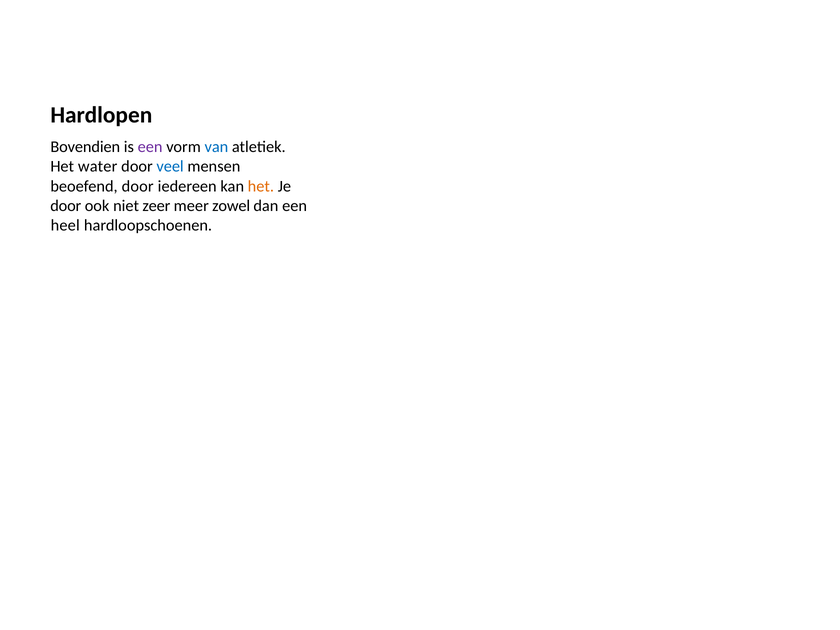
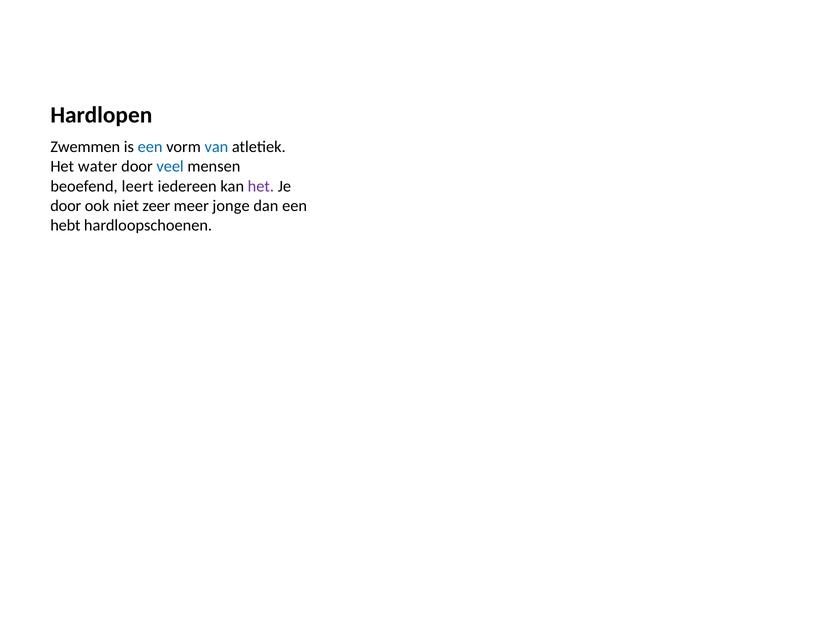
Bovendien: Bovendien -> Zwemmen (85, 147)
een colour: purple -> blue (150, 147)
beoefend door: door -> leert (138, 186)
het colour: orange -> purple (261, 186)
zowel: zowel -> jonge (231, 206)
heel: heel -> hebt (65, 225)
